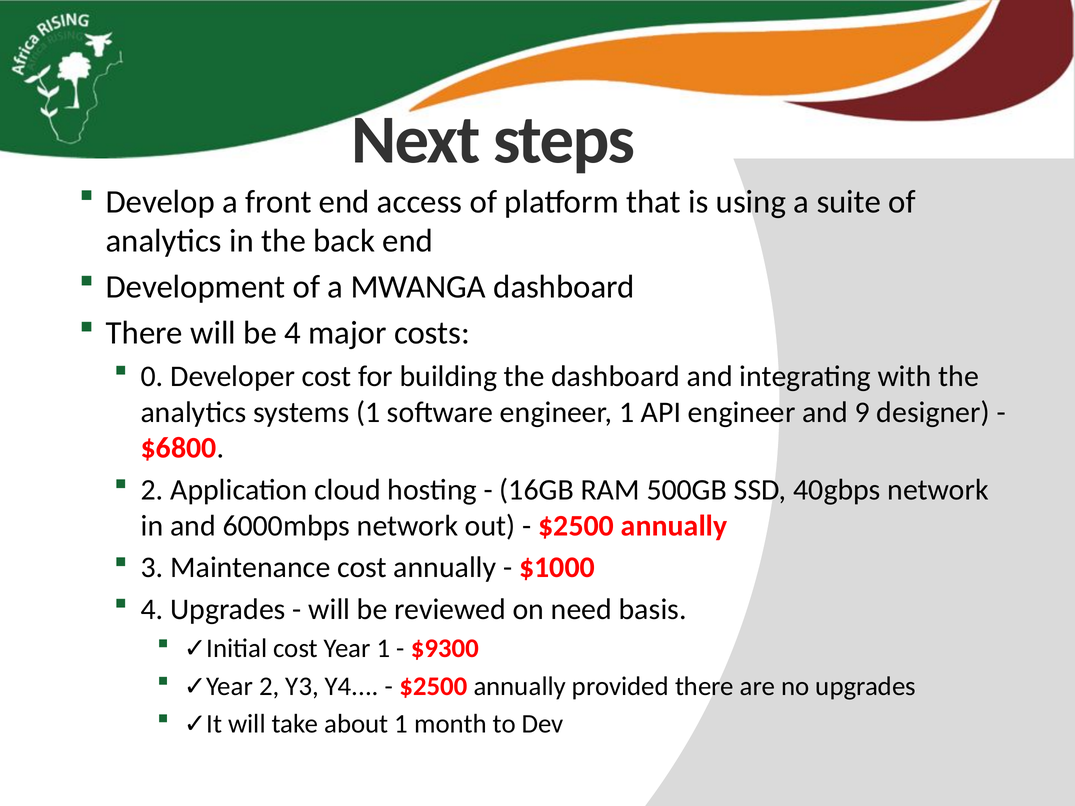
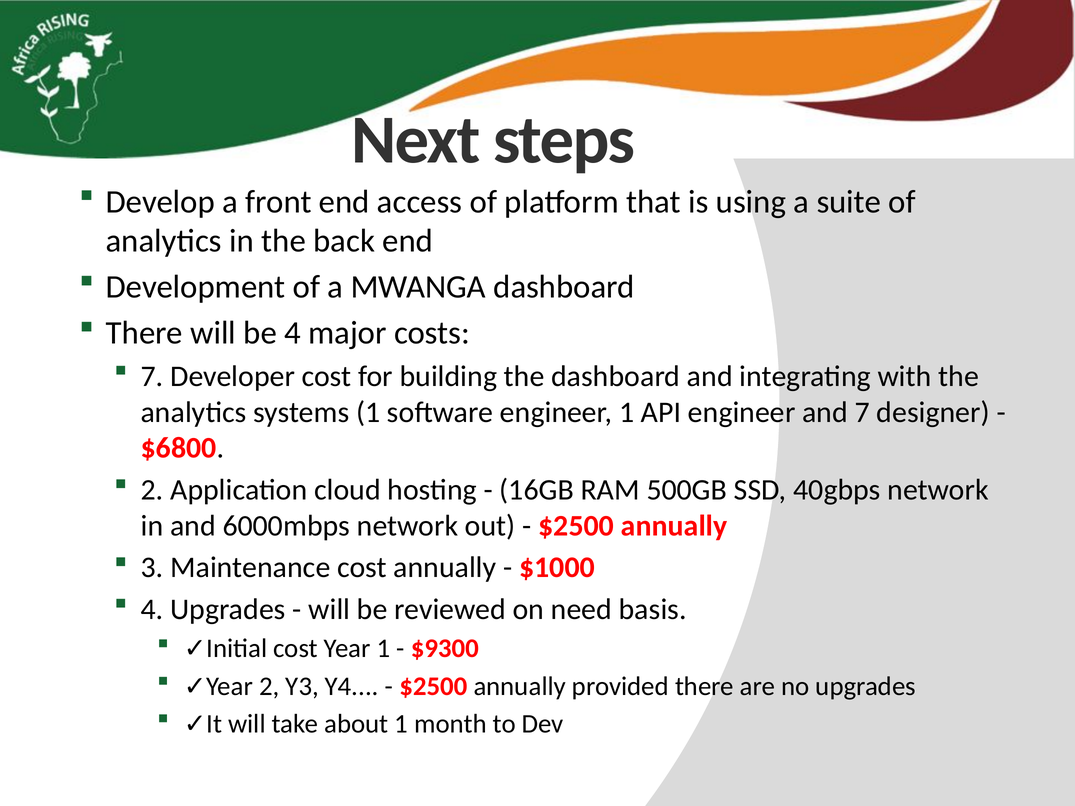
0: 0 -> 7 (152, 377)
and 9: 9 -> 7 (862, 412)
